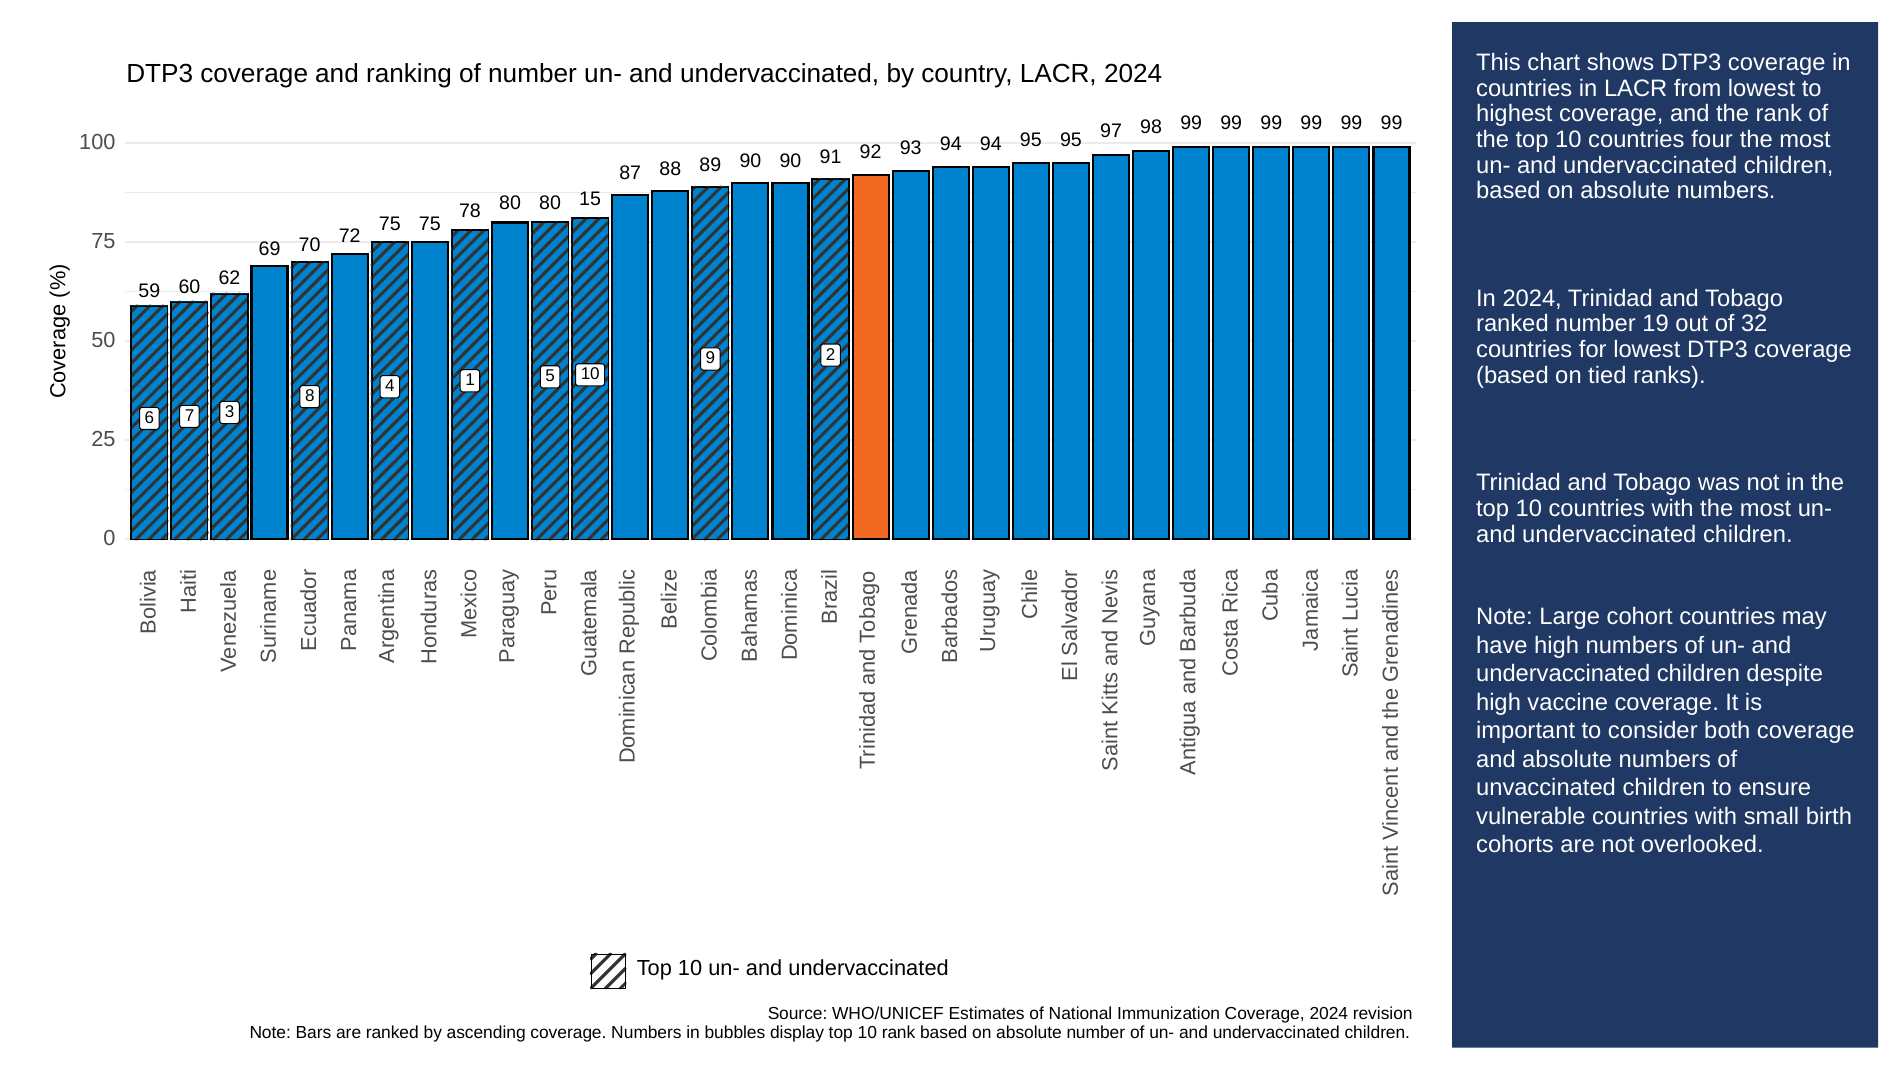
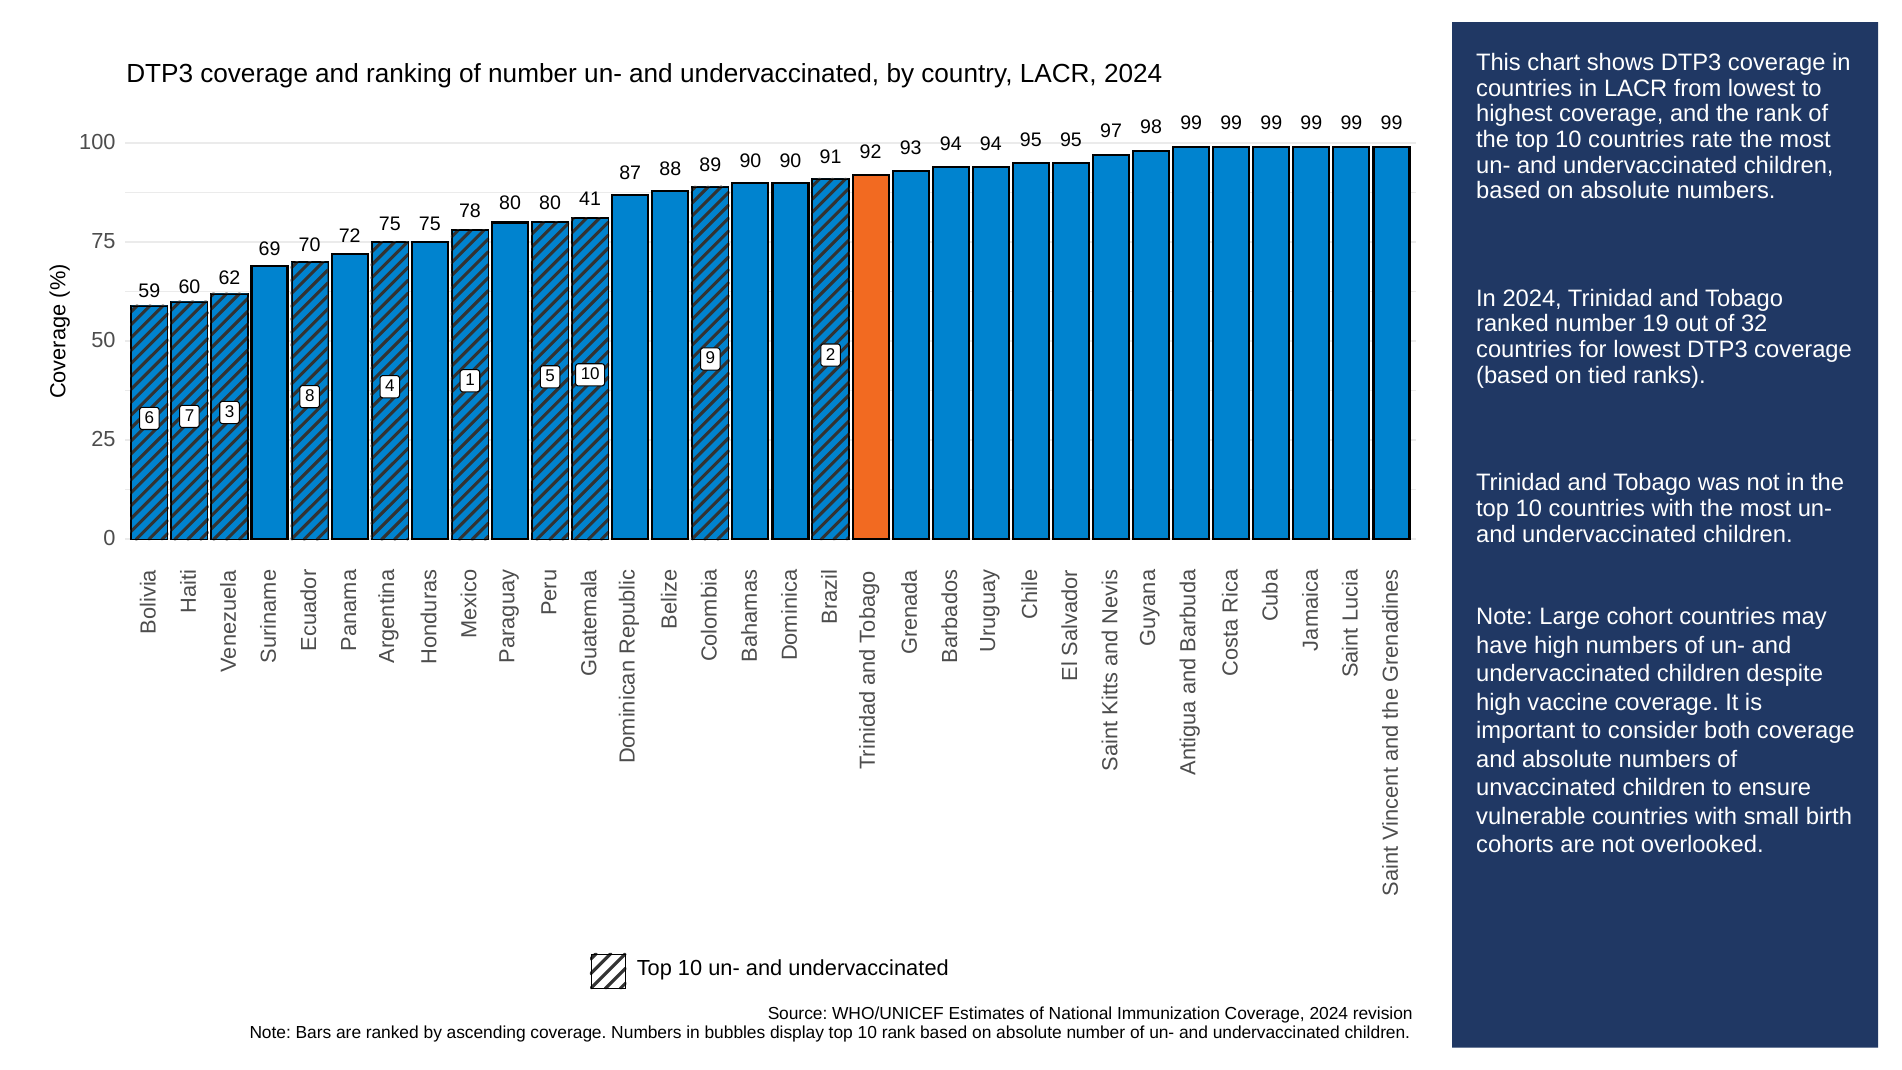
four: four -> rate (1712, 140)
15: 15 -> 41 (590, 199)
